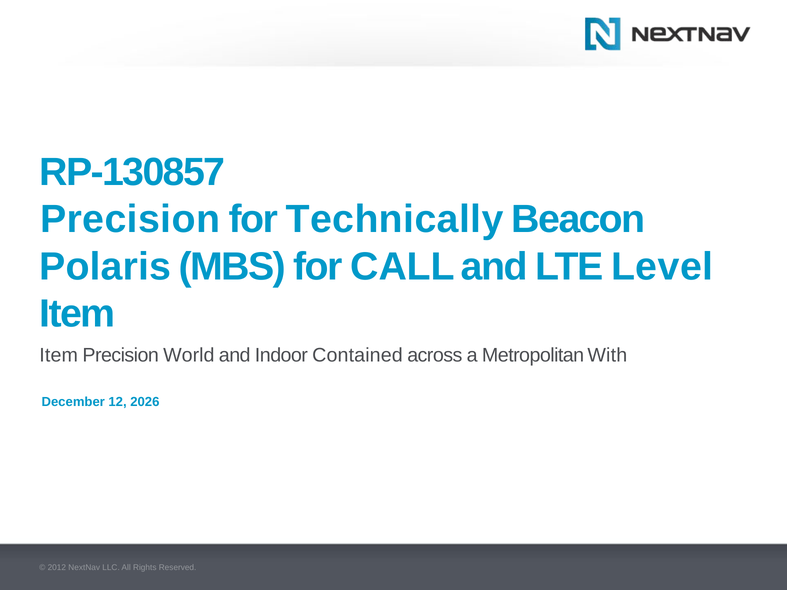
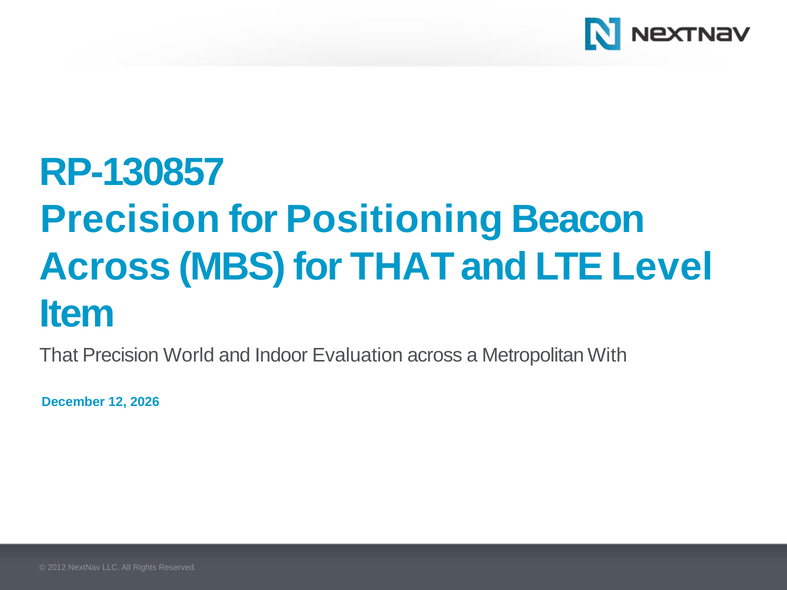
Technically: Technically -> Positioning (395, 219)
Polaris: Polaris -> Across (105, 267)
for CALL: CALL -> THAT (402, 267)
Item: Item -> That (59, 355)
Contained: Contained -> Evaluation (358, 355)
